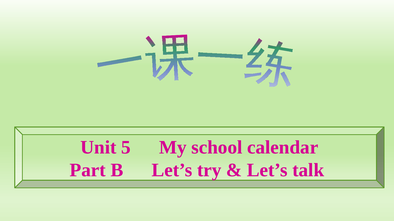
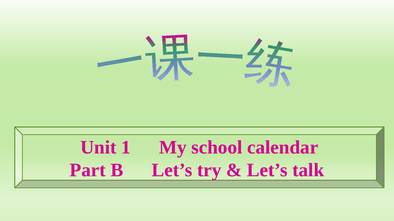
5: 5 -> 1 (126, 148)
